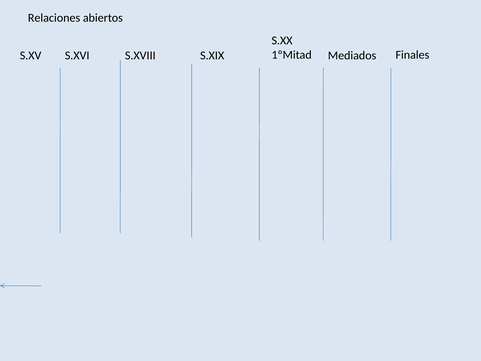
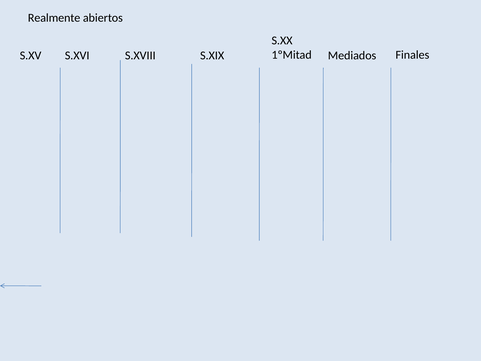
Relaciones: Relaciones -> Realmente (54, 18)
